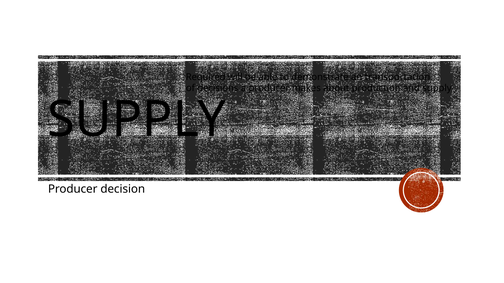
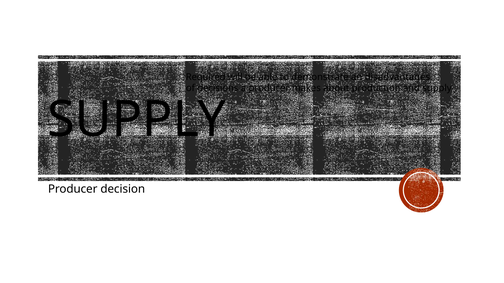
transportation: transportation -> disadvantages (397, 77)
